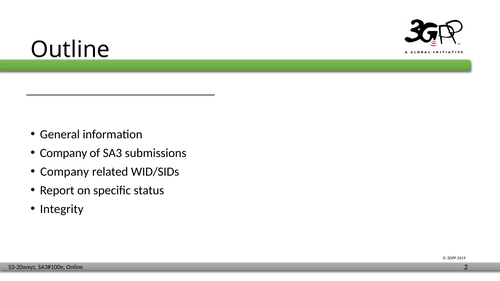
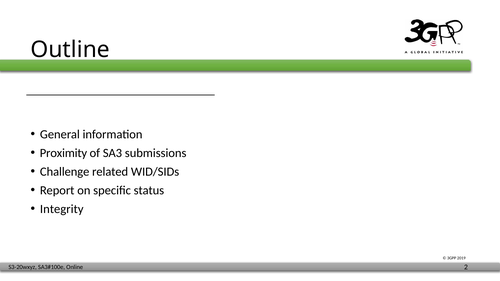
Company: Company -> Proximity (63, 153)
Company: Company -> Challenge (65, 172)
